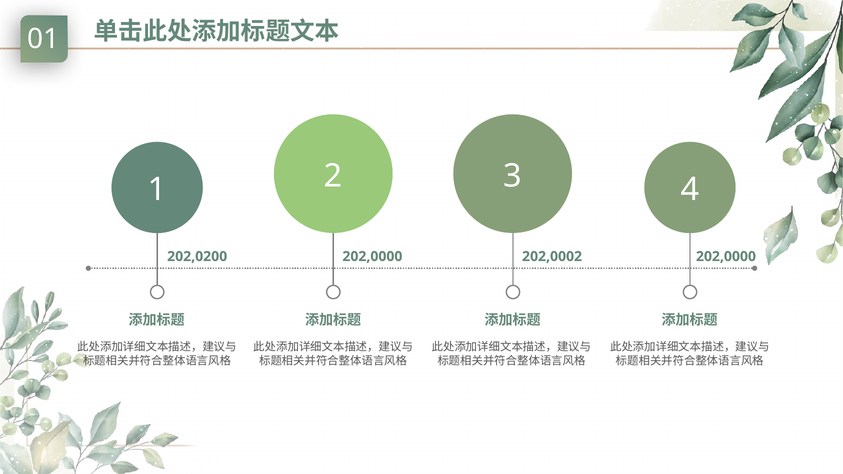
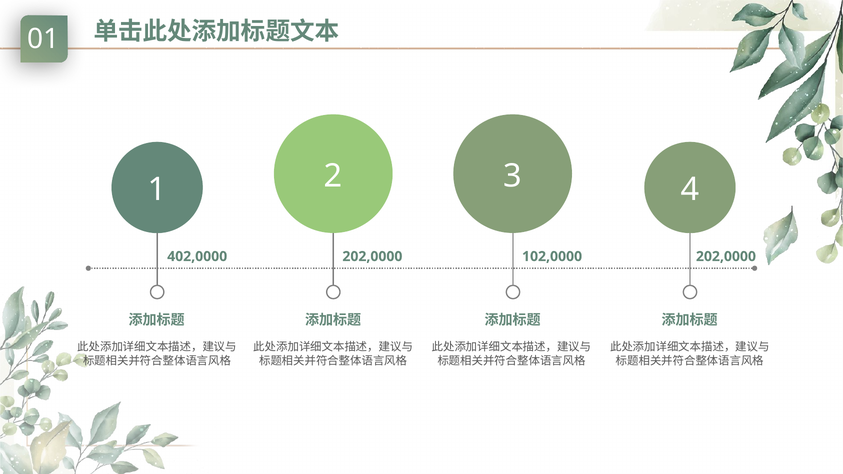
202,0200: 202,0200 -> 402,0000 (197, 257)
202,0002: 202,0002 -> 102,0000 (552, 257)
